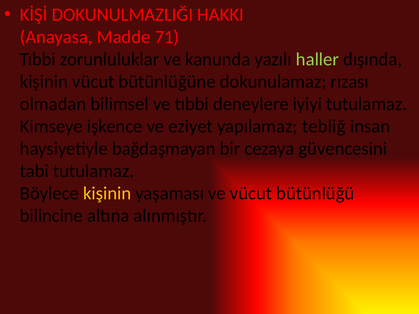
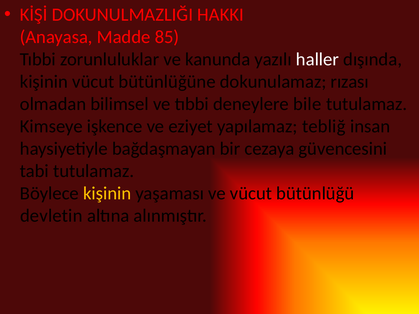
71: 71 -> 85 (167, 37)
haller colour: light green -> white (317, 59)
iyiyi: iyiyi -> bile (307, 104)
bilincine: bilincine -> devletin (51, 216)
